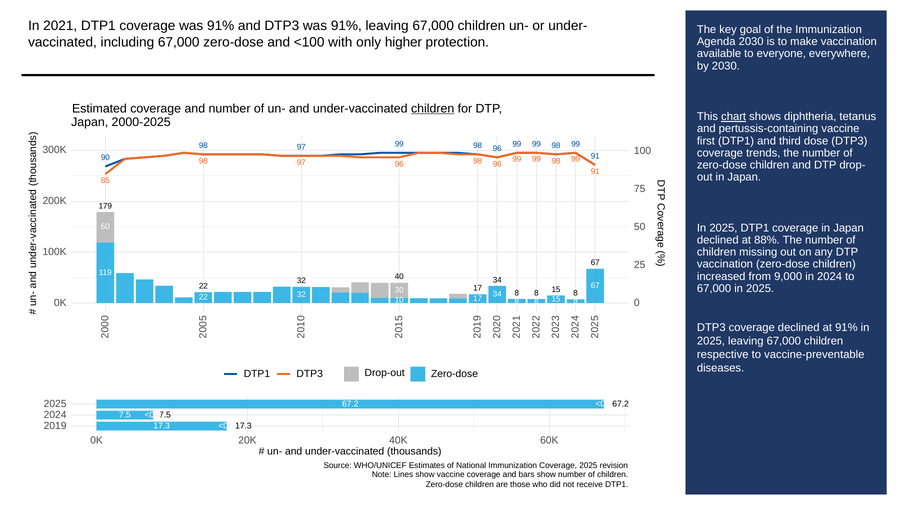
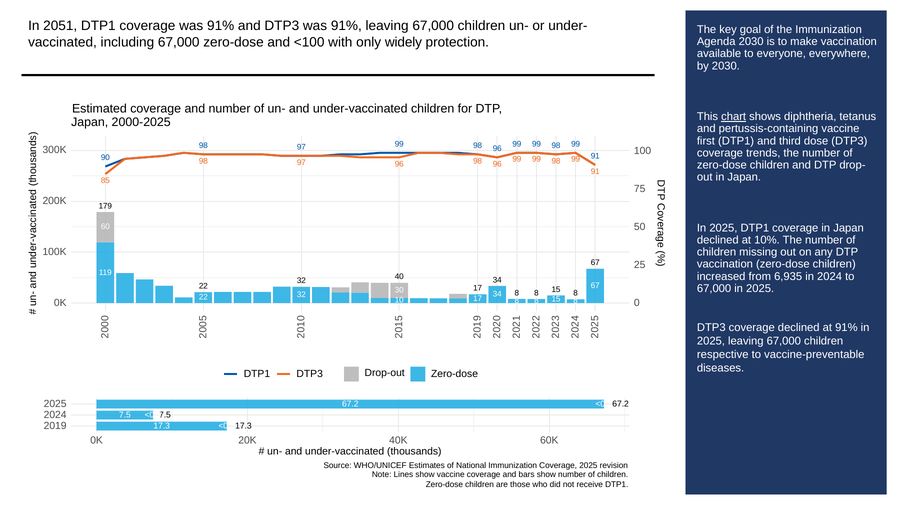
2021: 2021 -> 2051 (60, 26)
higher: higher -> widely (403, 42)
children underline: present -> none (433, 109)
88%: 88% -> 10% (767, 240)
9,000: 9,000 -> 6,935 (788, 276)
